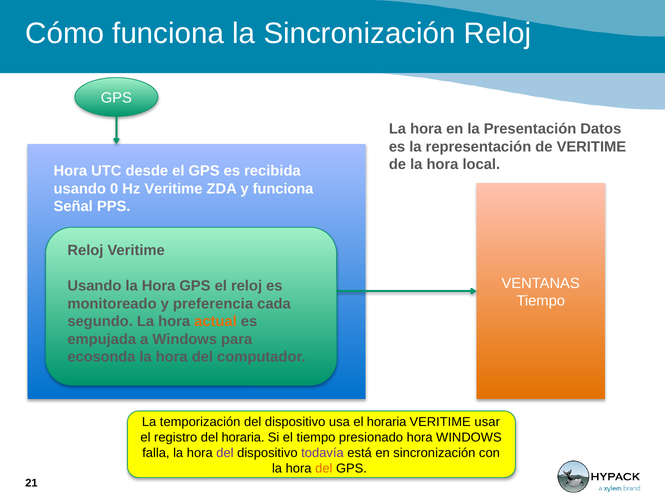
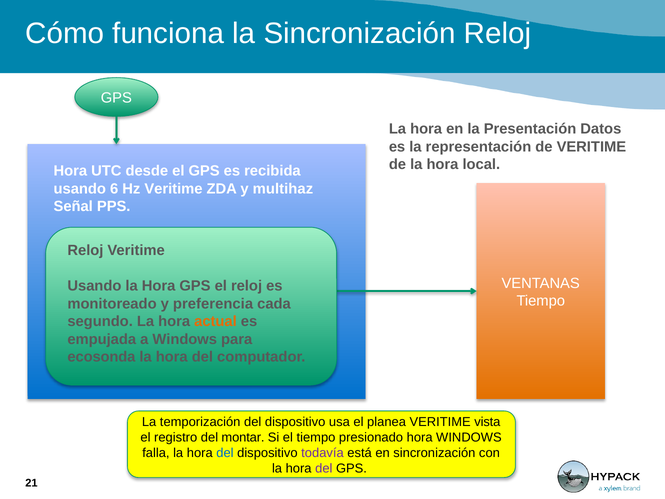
0: 0 -> 6 (114, 189)
y funciona: funciona -> multihaz (283, 189)
el horaria: horaria -> planea (387, 422)
usar: usar -> vista (487, 422)
del horaria: horaria -> montar (243, 437)
del colour: purple -> blue (225, 453)
del colour: orange -> purple (324, 468)
